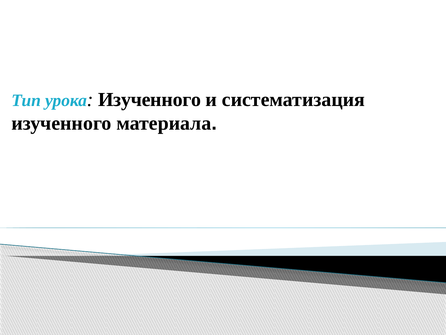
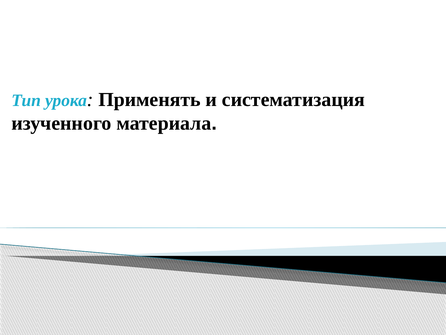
Изученного: Изученного -> Применять (150, 99)
